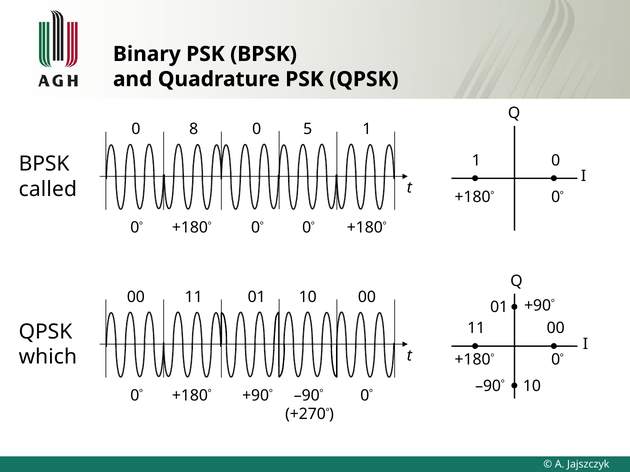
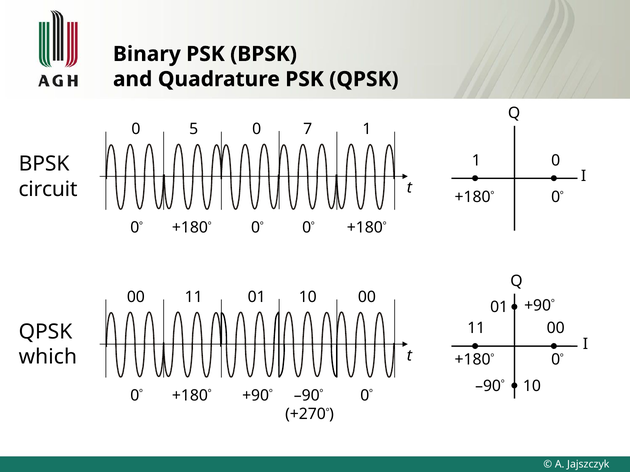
8: 8 -> 5 (194, 129)
5: 5 -> 7 (308, 129)
called: called -> circuit (48, 189)
